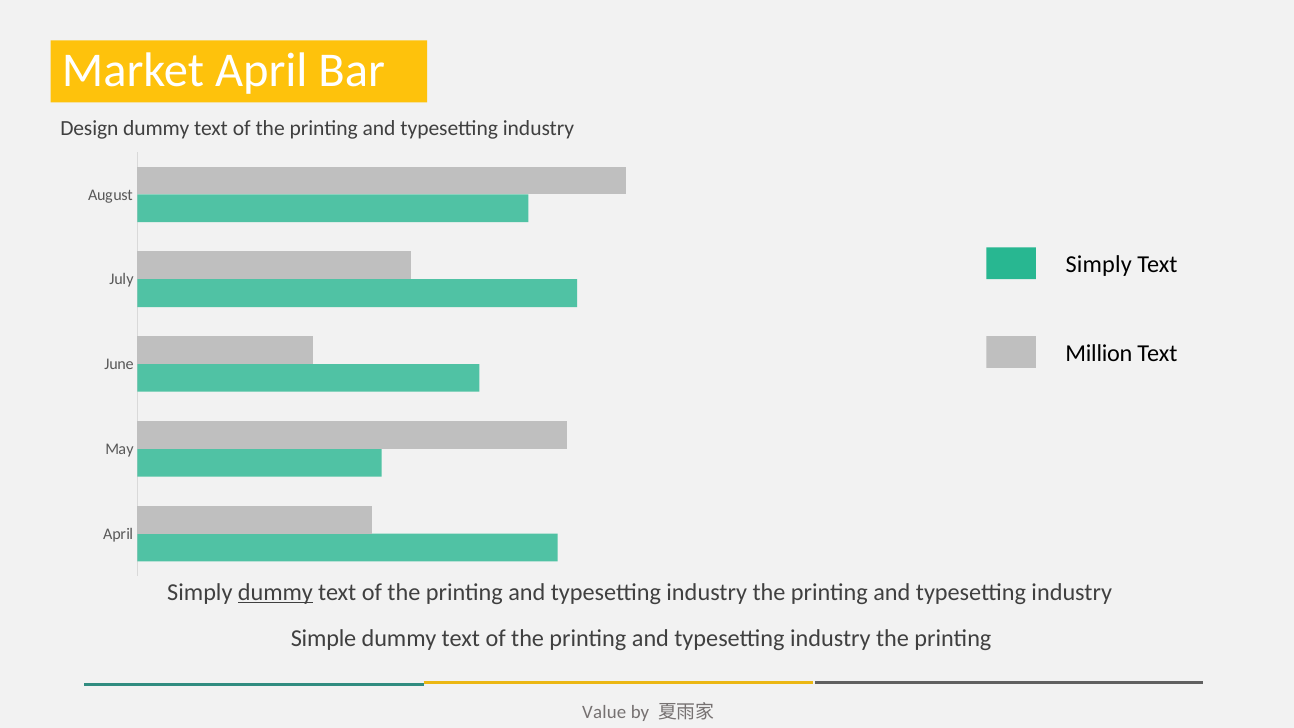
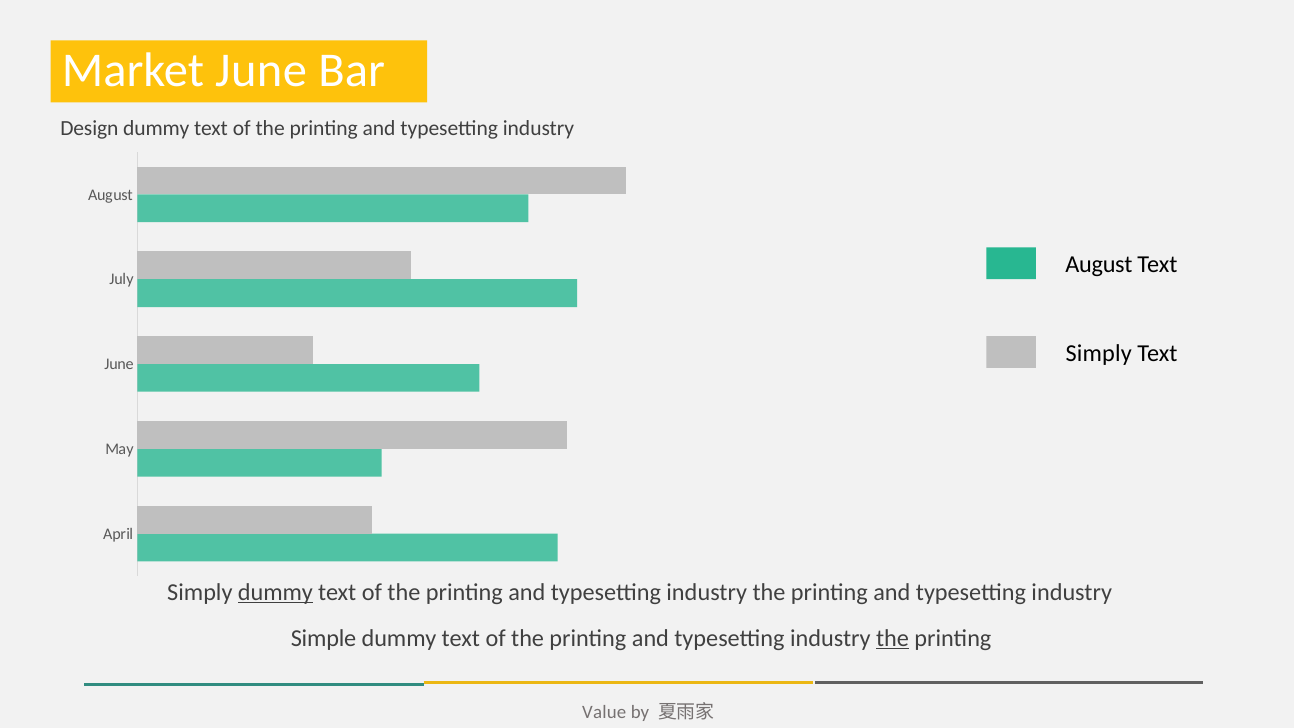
Market April: April -> June (261, 71)
Simply: Simply -> August (1099, 265)
Million: Million -> Simply (1099, 353)
the underline: none -> present (893, 638)
